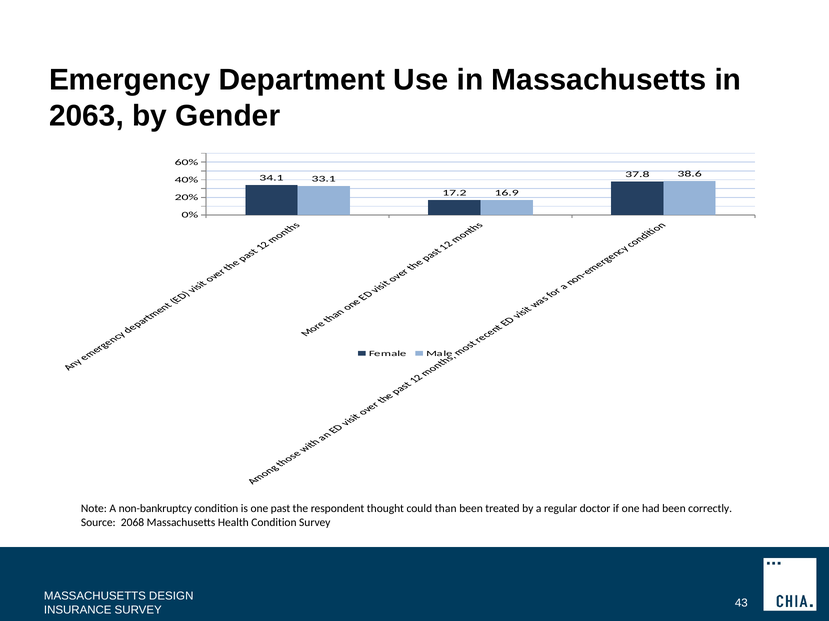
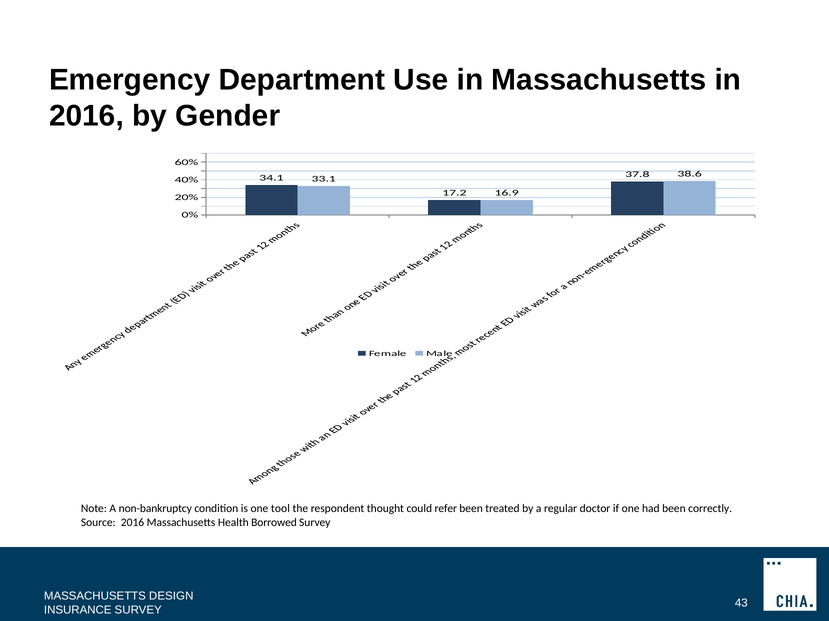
2063: 2063 -> 2016 (86, 116)
past: past -> tool (280, 509)
than: than -> refer (446, 509)
Source 2068: 2068 -> 2016 (133, 523)
Health Condition: Condition -> Borrowed (274, 523)
